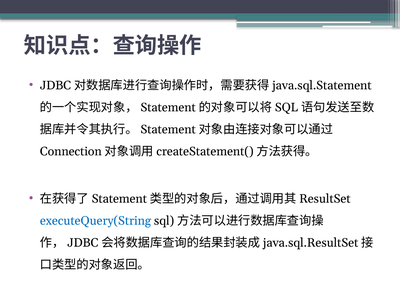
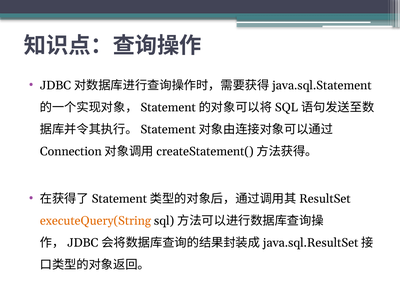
executeQuery(String colour: blue -> orange (96, 221)
